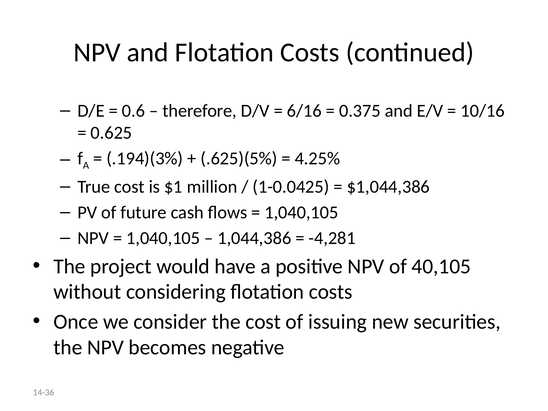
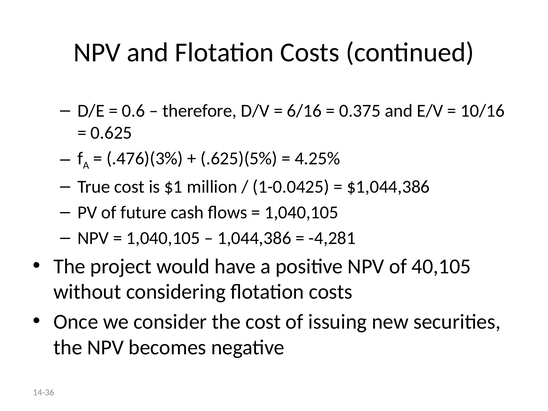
.194)(3%: .194)(3% -> .476)(3% (145, 158)
